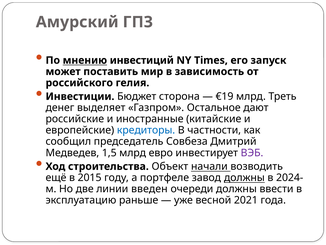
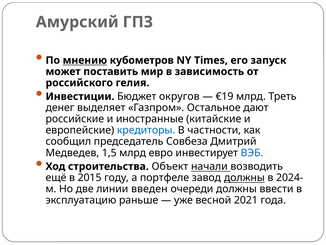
инвестиций: инвестиций -> кубометров (142, 60)
сторона: сторона -> округов (179, 96)
ВЭБ colour: purple -> blue (252, 153)
